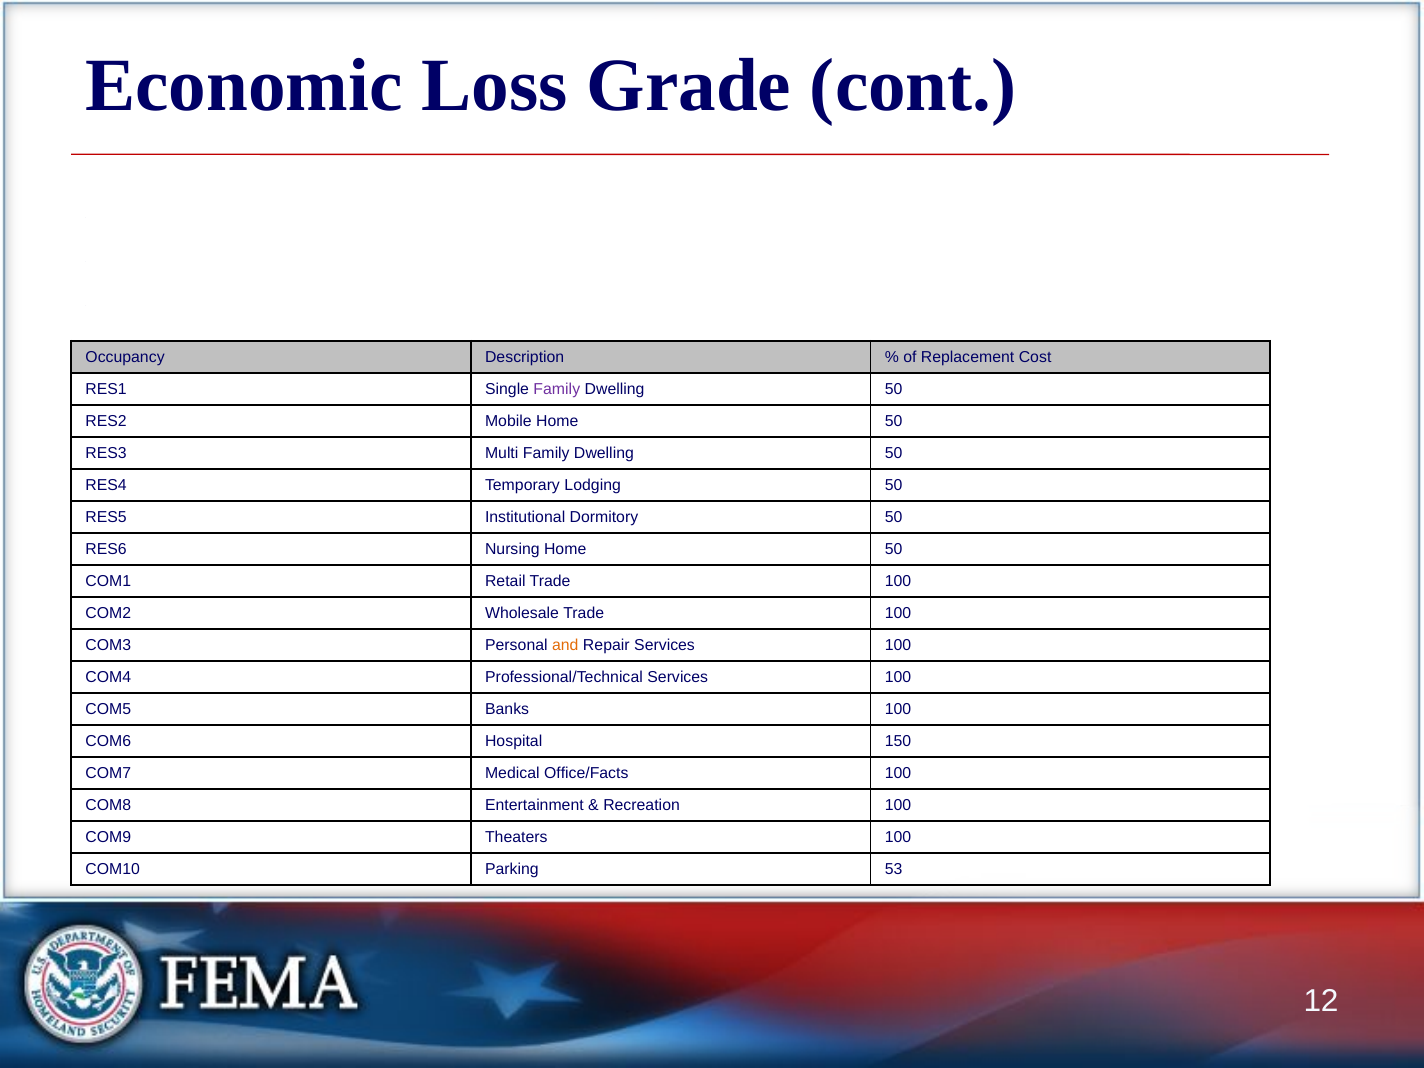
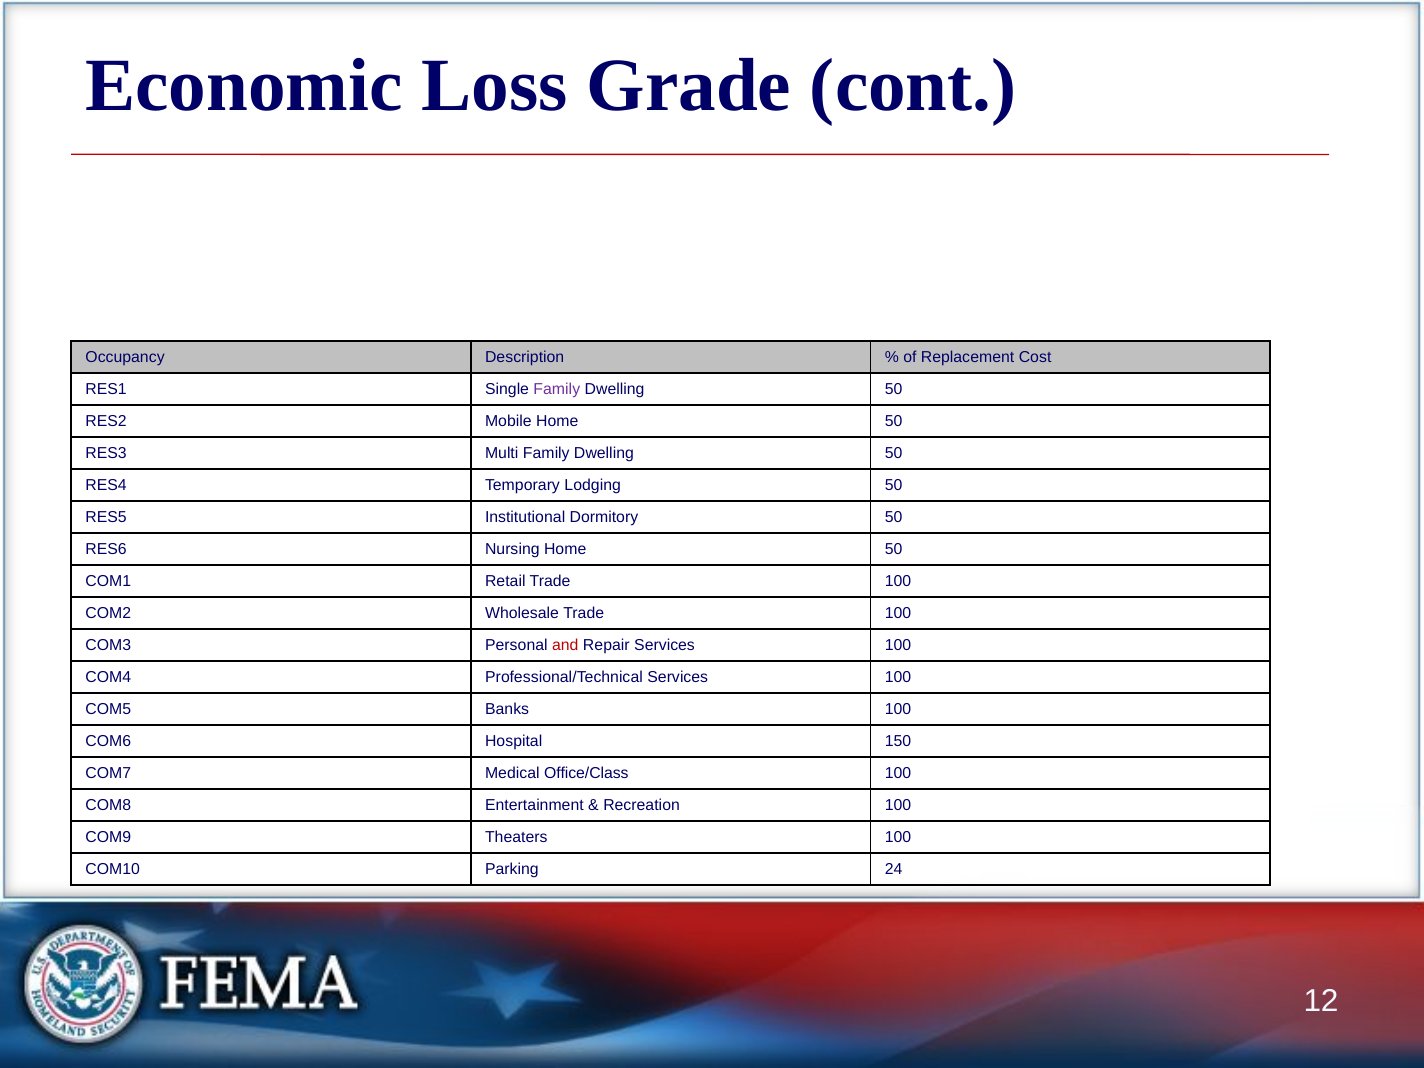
and colour: orange -> red (565, 645)
Office/Facts: Office/Facts -> Office/Class (586, 773)
53: 53 -> 24 (894, 869)
